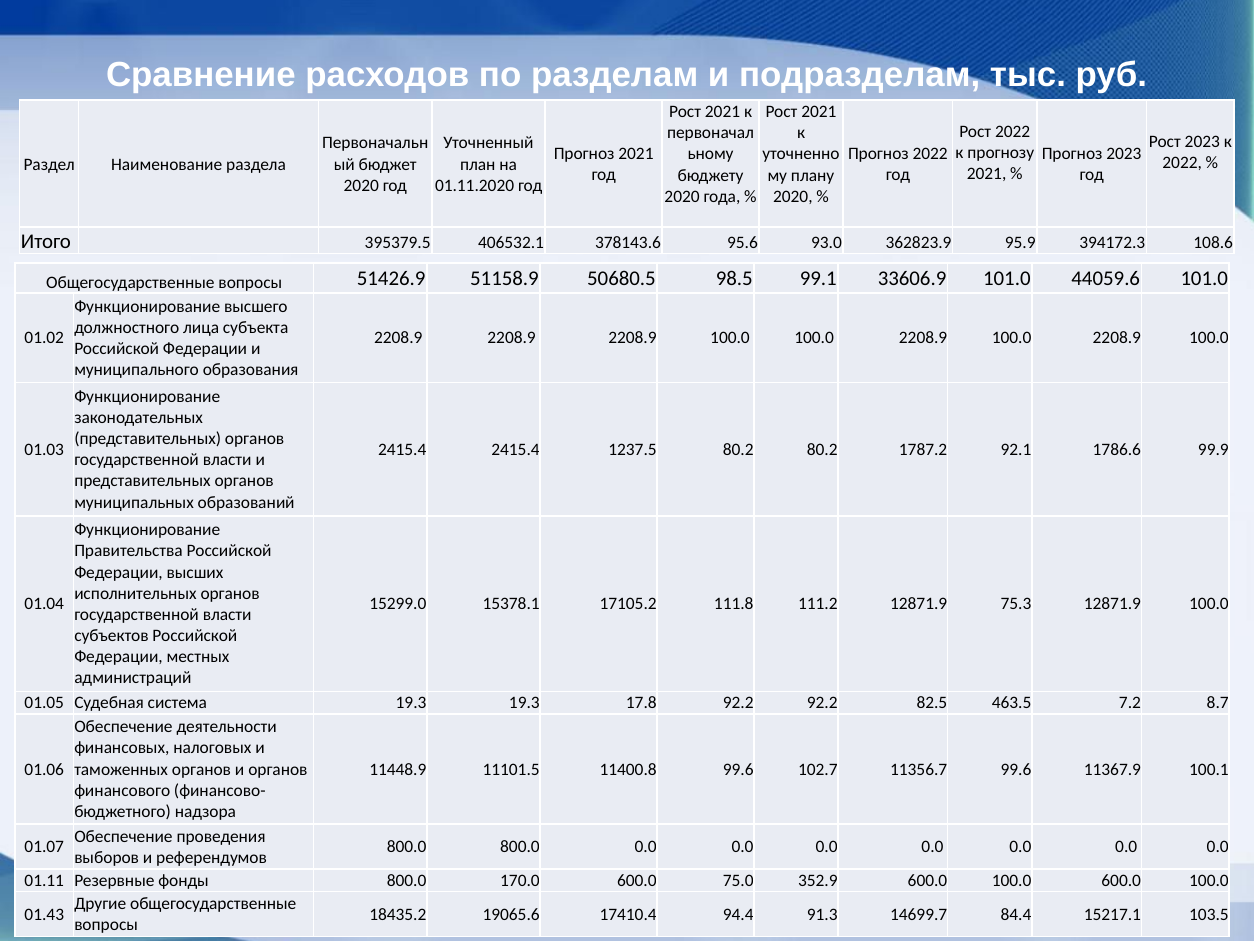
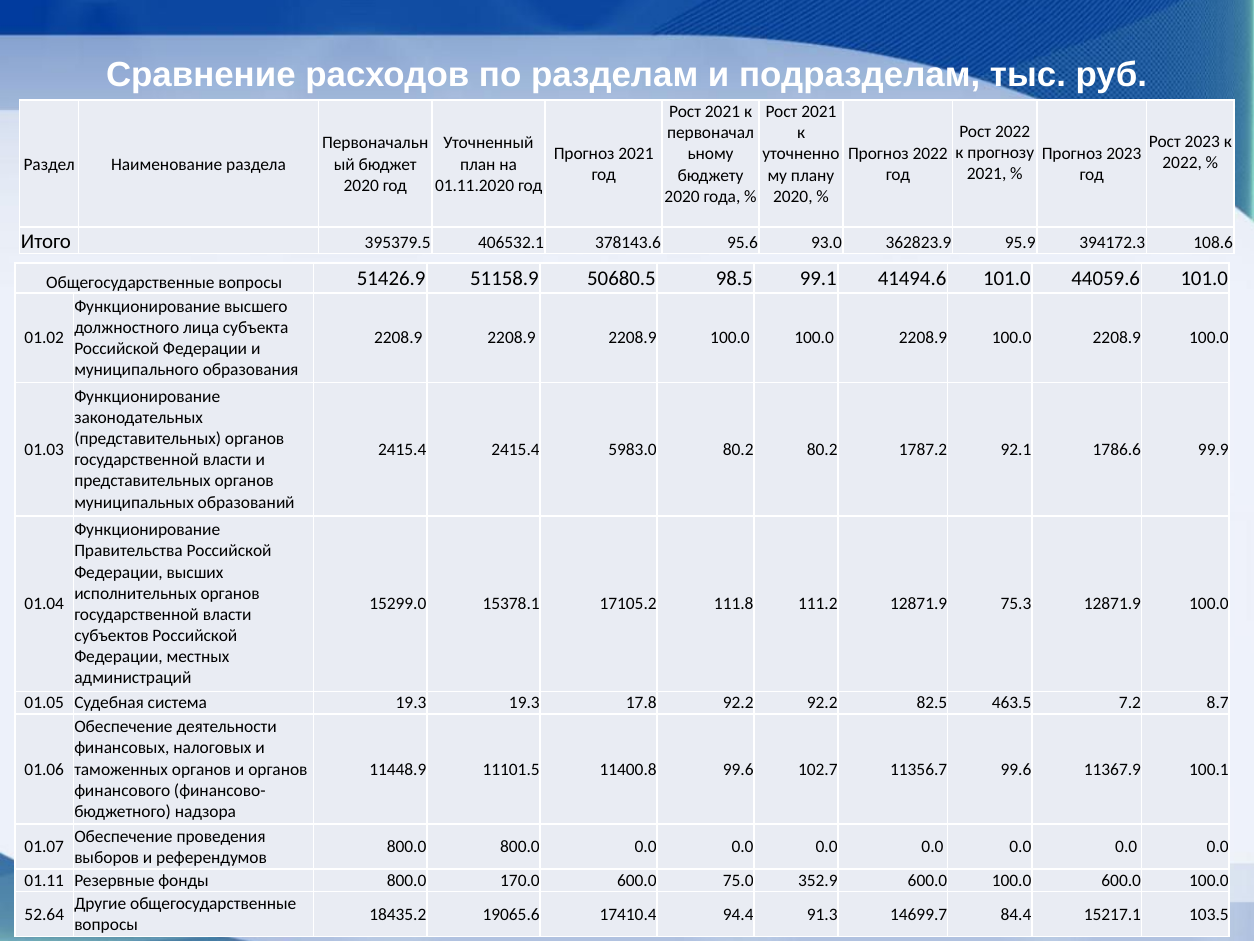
33606.9: 33606.9 -> 41494.6 (912, 279)
1237.5: 1237.5 -> 5983.0 (633, 449)
01.43: 01.43 -> 52.64 (44, 914)
